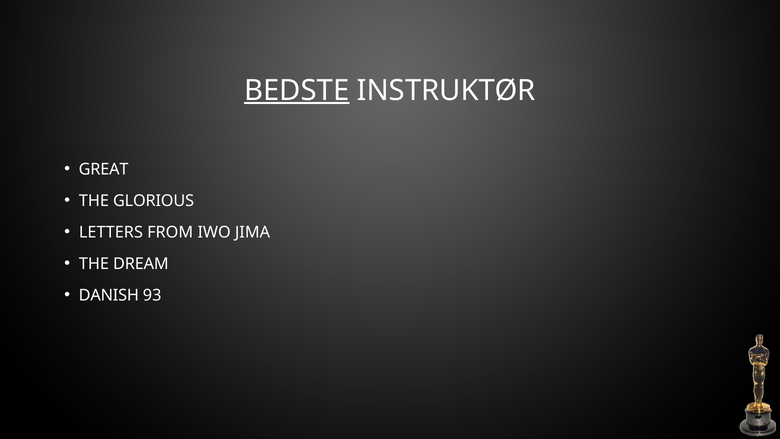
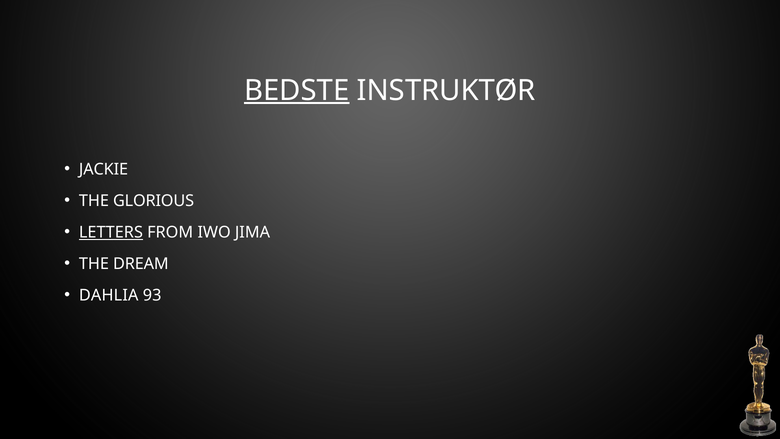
GREAT: GREAT -> JACKIE (104, 169)
LETTERS underline: none -> present (111, 232)
DANISH: DANISH -> DAHLIA (109, 295)
